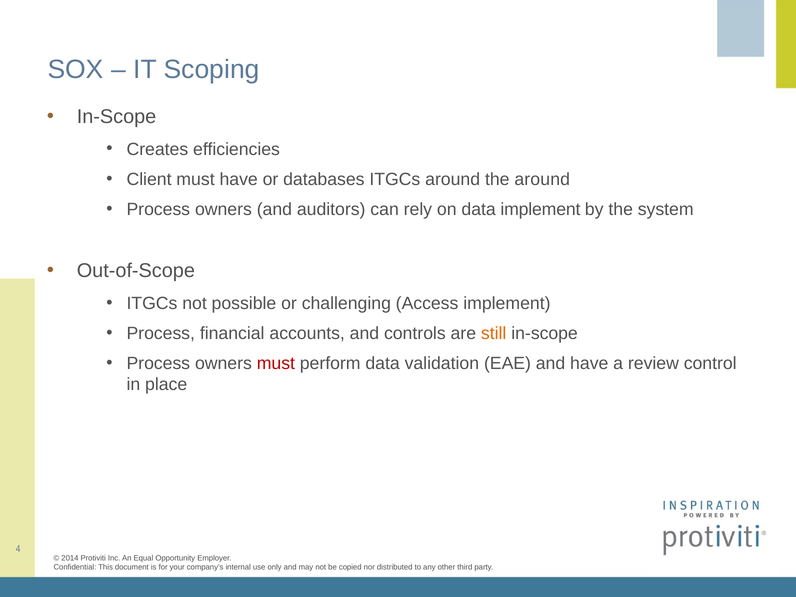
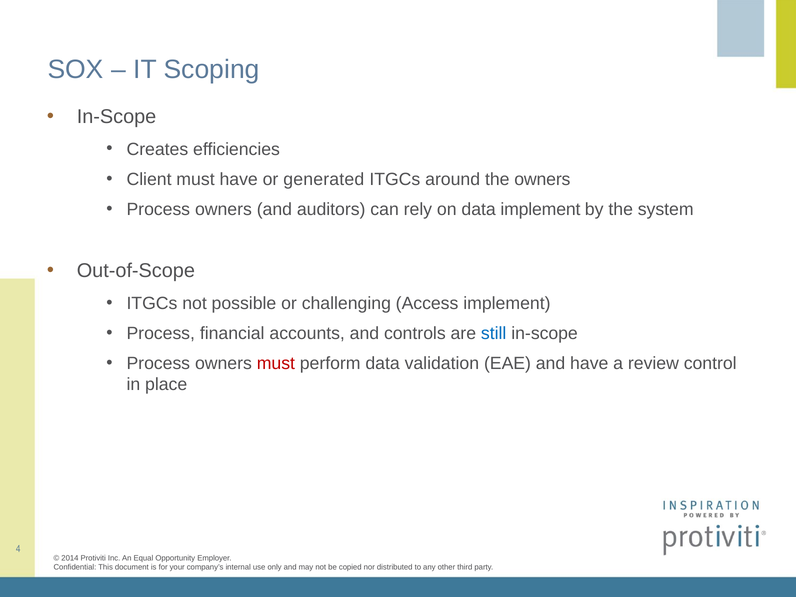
databases: databases -> generated (324, 179)
the around: around -> owners (542, 179)
still colour: orange -> blue (494, 333)
